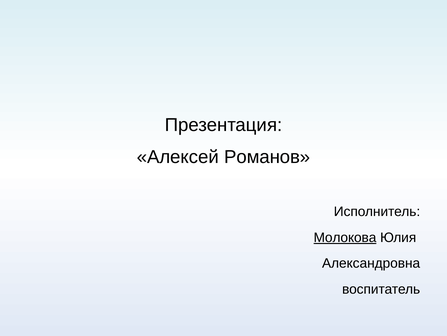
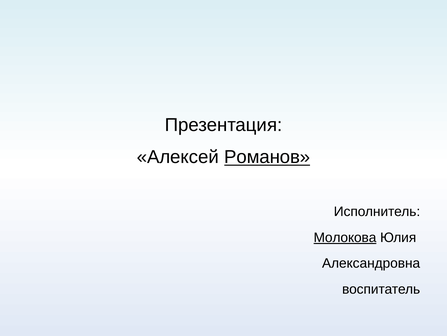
Романов underline: none -> present (267, 157)
